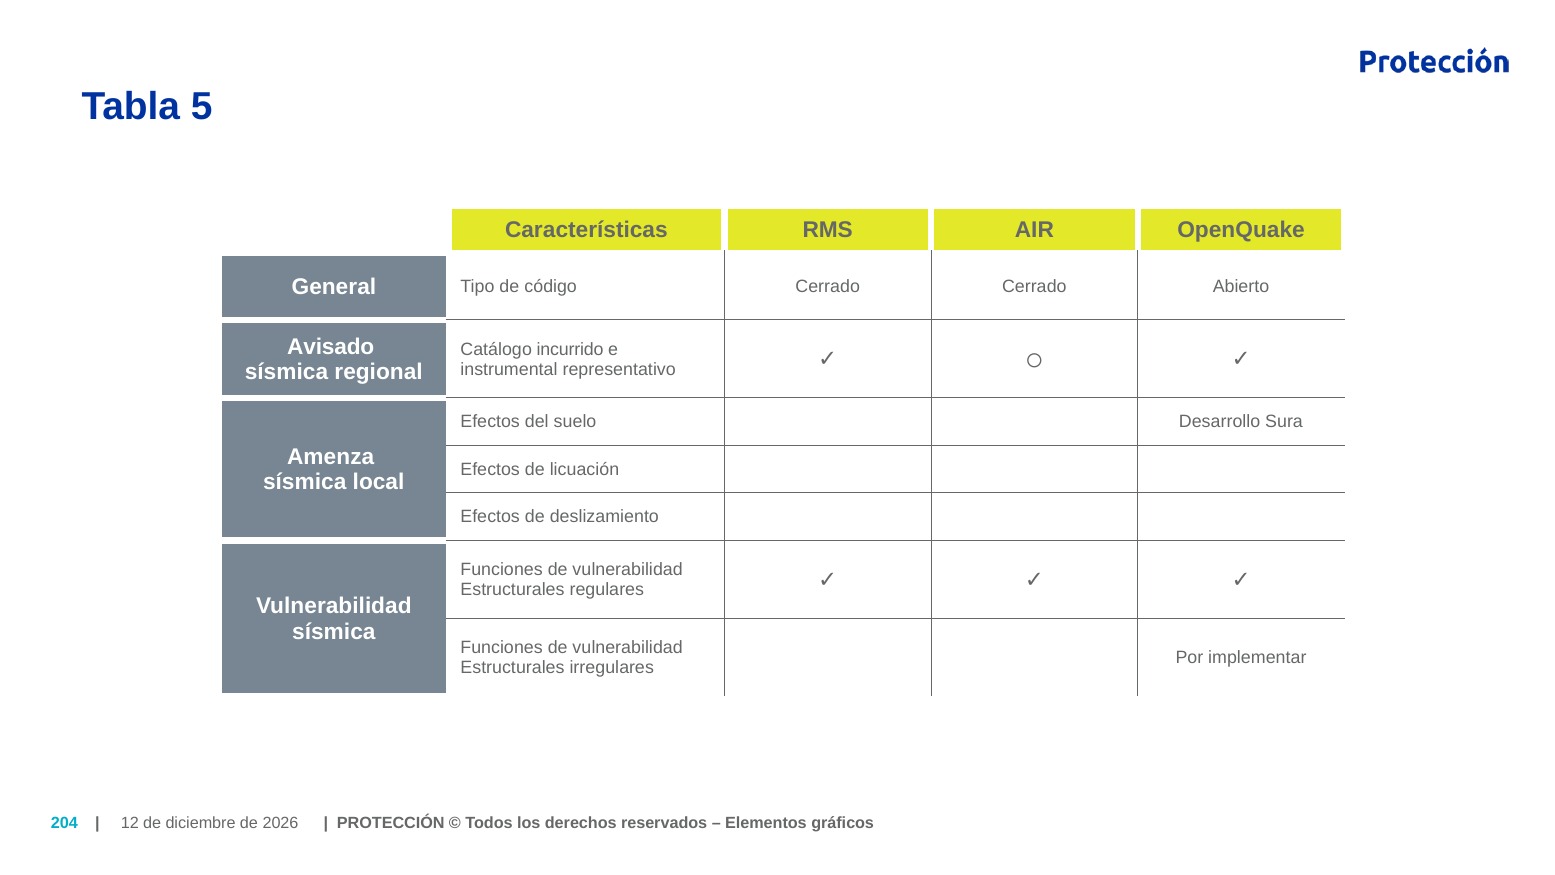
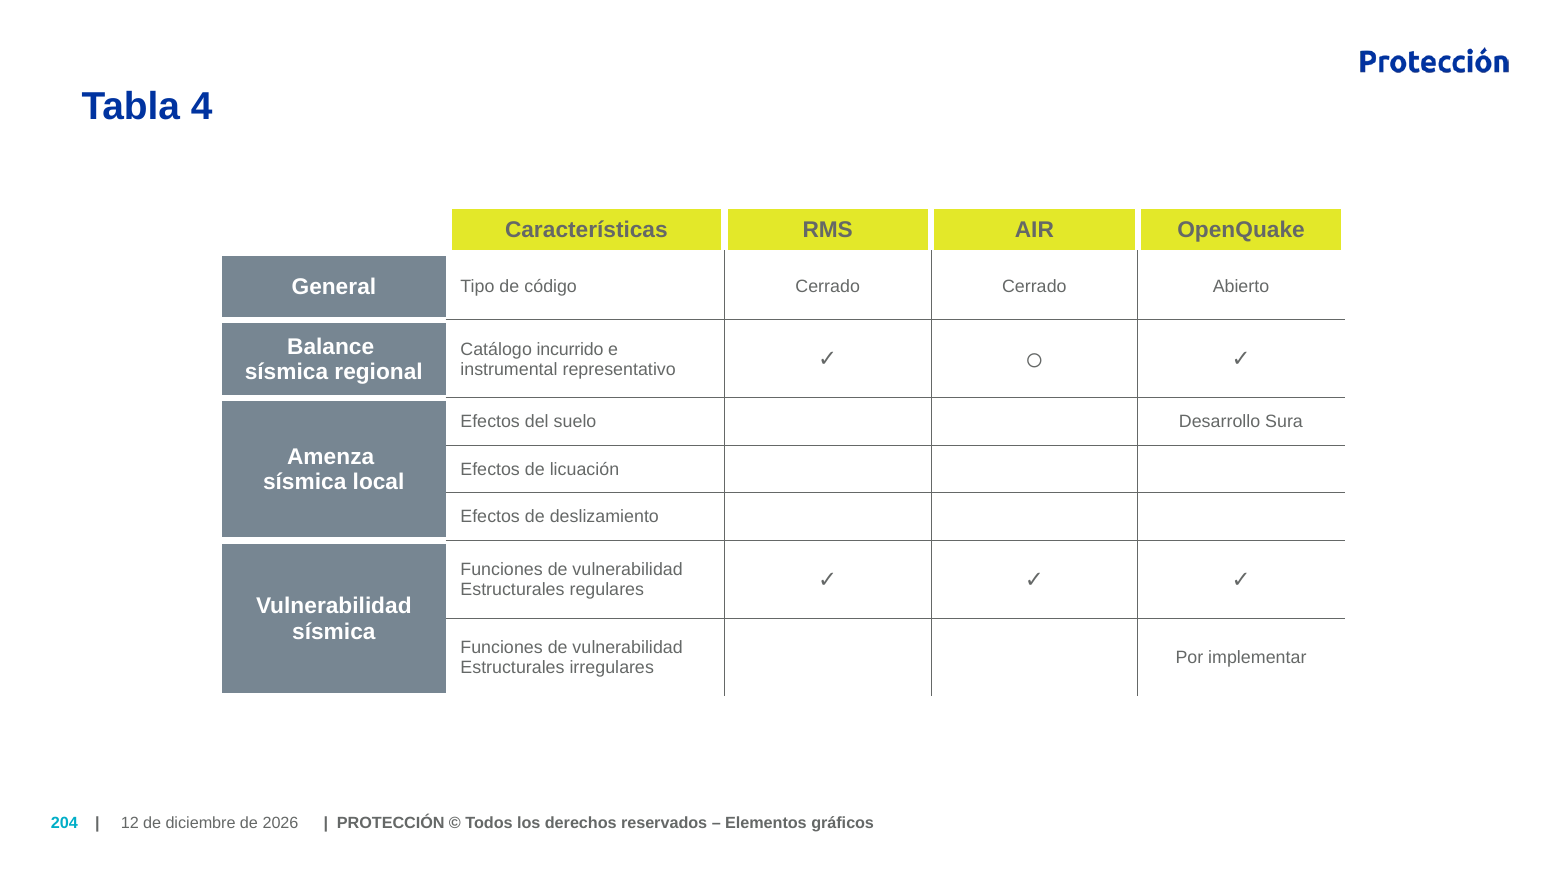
5: 5 -> 4 (202, 106)
Avisado: Avisado -> Balance (331, 347)
